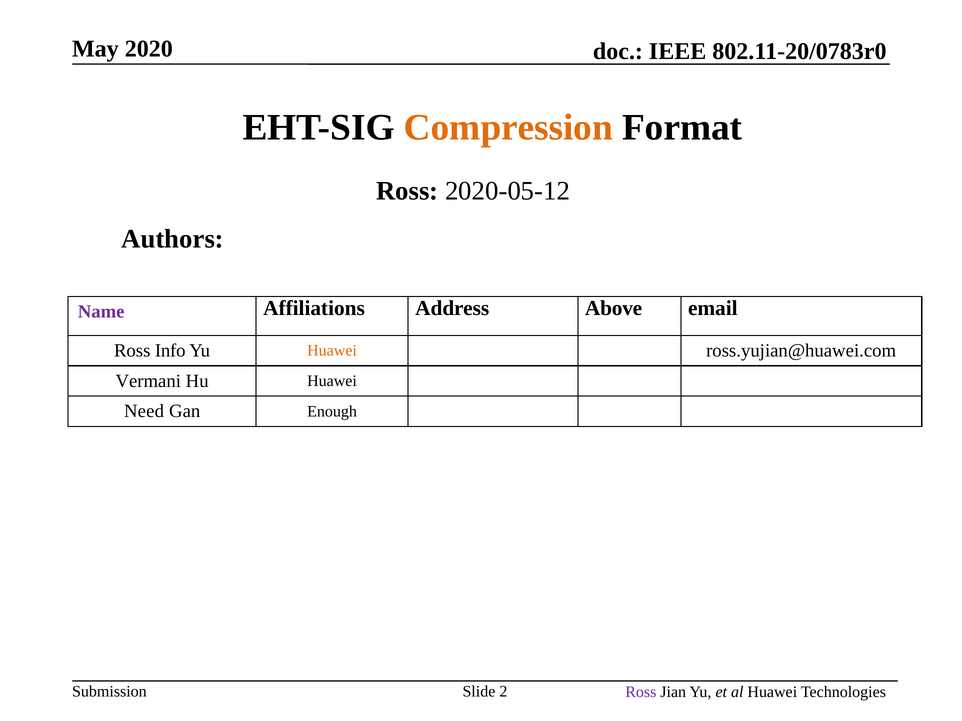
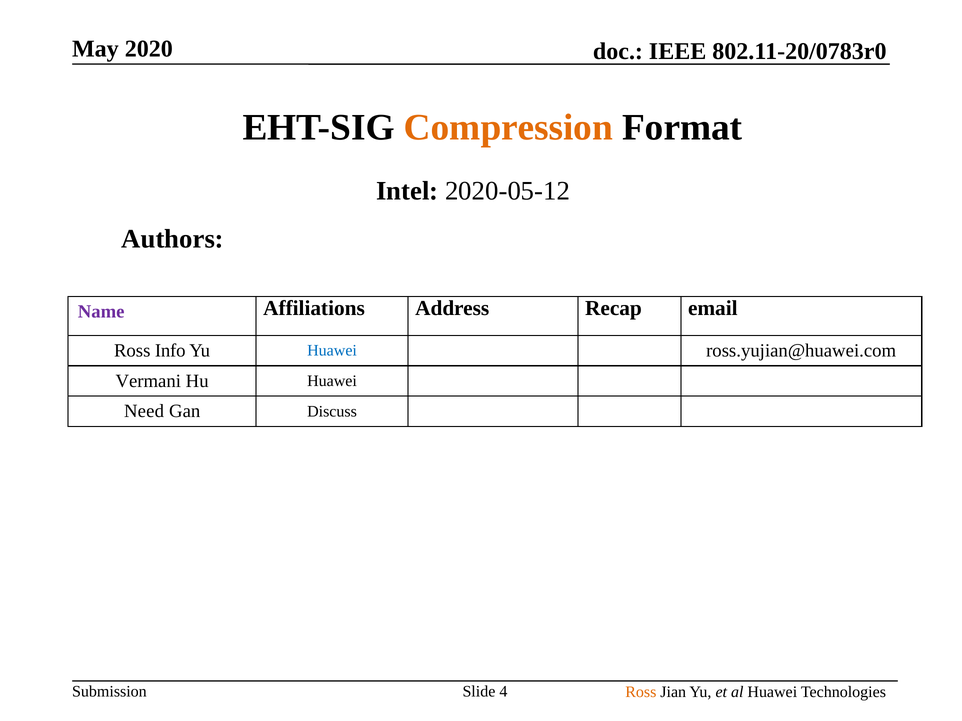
Ross: Ross -> Intel (407, 191)
Above: Above -> Recap (613, 309)
Huawei colour: orange -> blue (332, 351)
Enough: Enough -> Discuss (332, 412)
2: 2 -> 4 (503, 692)
Ross colour: purple -> orange (641, 692)
